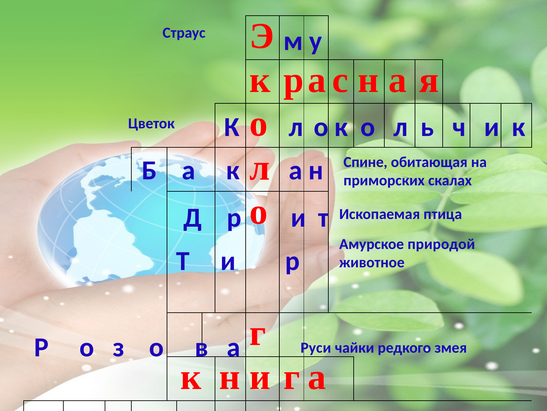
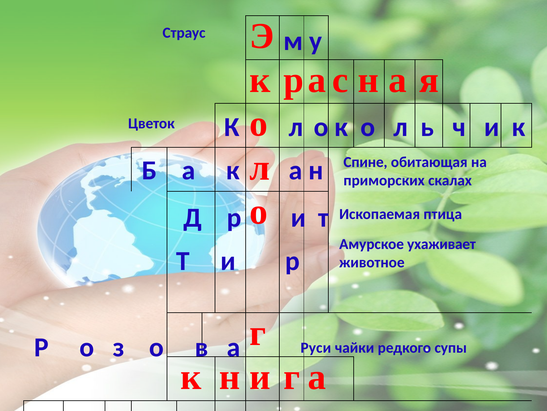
природой: природой -> ухаживает (441, 244)
змея: змея -> супы (451, 347)
